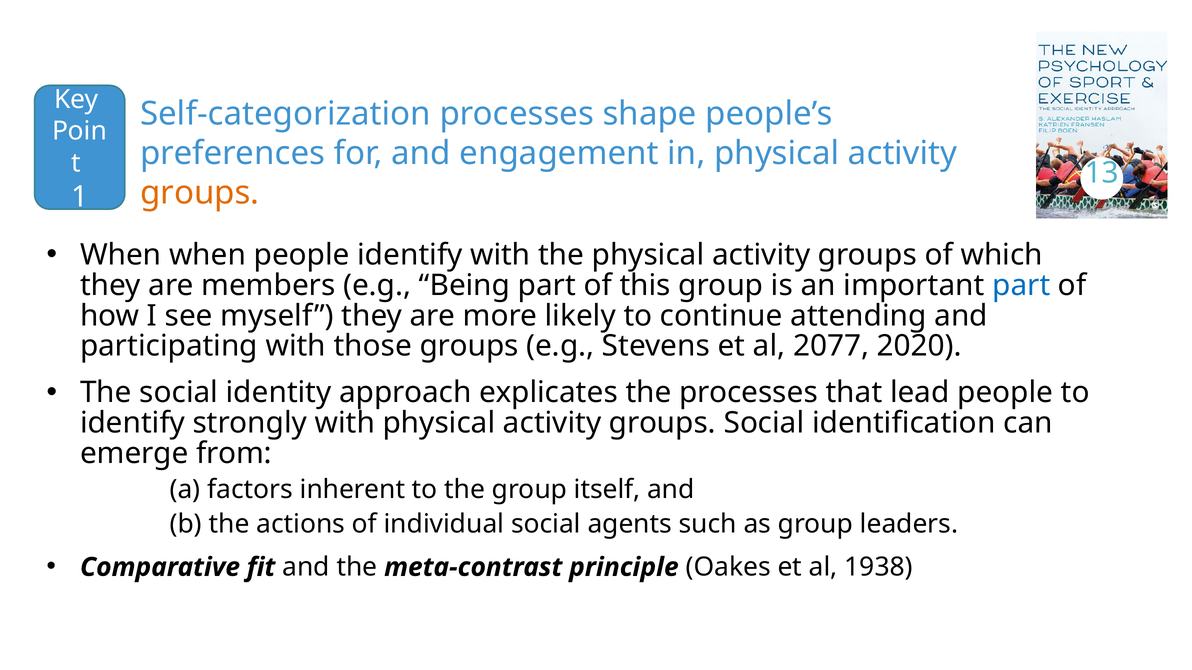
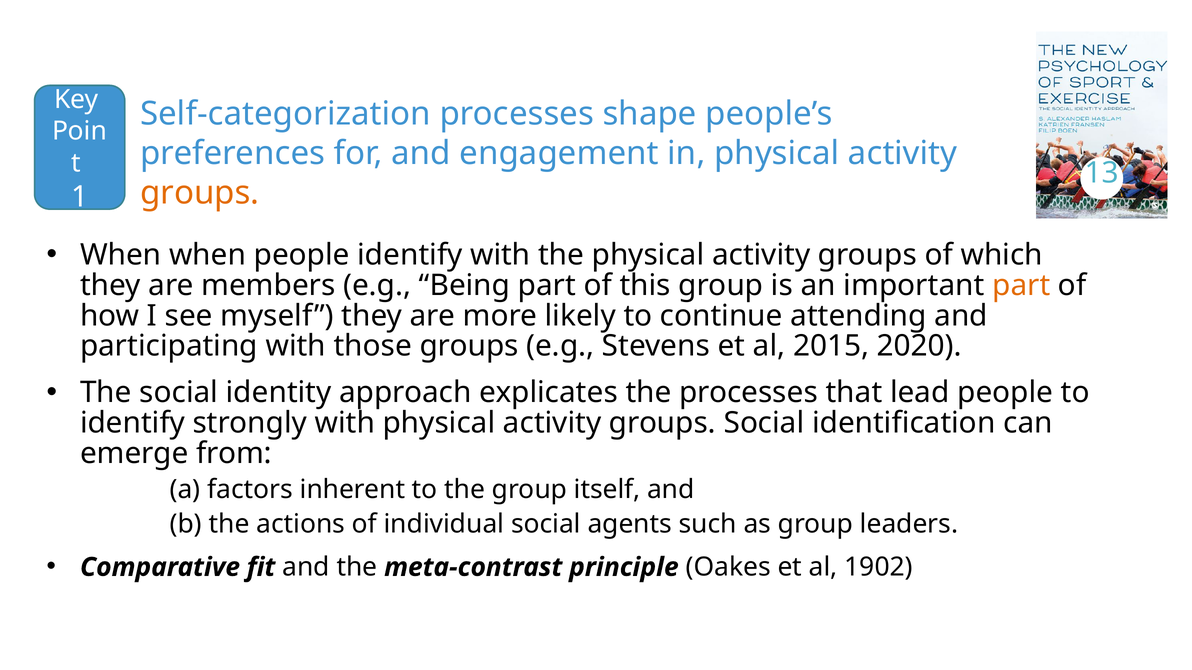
part colour: blue -> orange (1021, 286)
2077: 2077 -> 2015 (831, 346)
1938: 1938 -> 1902 (878, 568)
